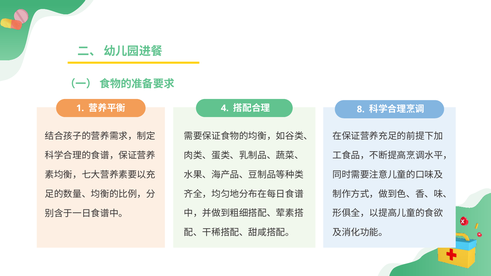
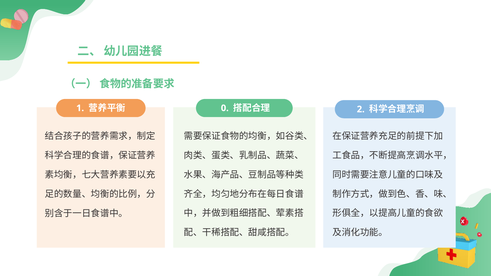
4: 4 -> 0 (225, 108)
8: 8 -> 2 (361, 109)
